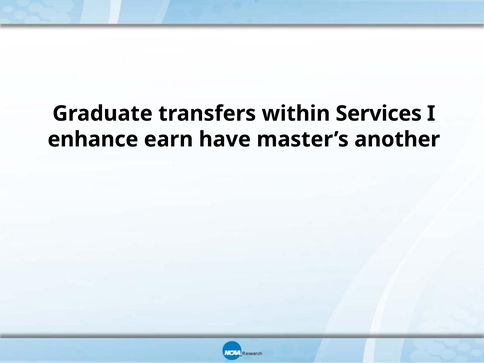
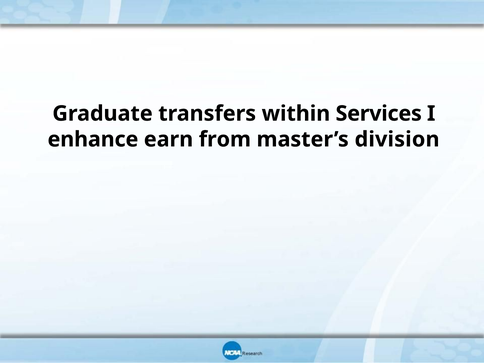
have: have -> from (225, 139)
another: another -> division (397, 139)
